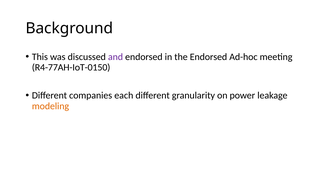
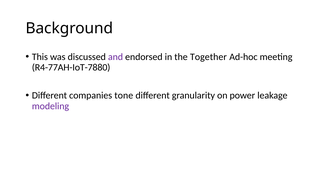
the Endorsed: Endorsed -> Together (208, 57)
R4-77AH-IoT-0150: R4-77AH-IoT-0150 -> R4-77AH-IoT-7880 (71, 67)
each: each -> tone (124, 95)
modeling colour: orange -> purple (51, 106)
